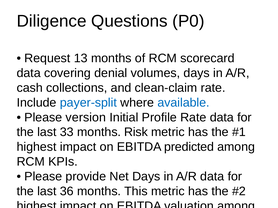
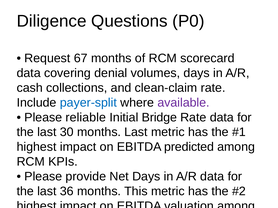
13: 13 -> 67 (81, 58)
available colour: blue -> purple (184, 103)
version: version -> reliable (86, 118)
Profile: Profile -> Bridge (159, 118)
33: 33 -> 30 (67, 132)
months Risk: Risk -> Last (136, 132)
